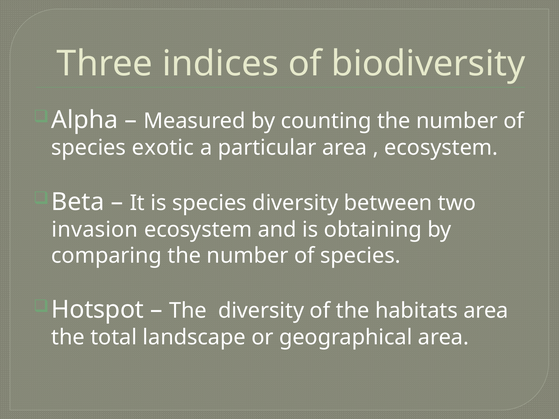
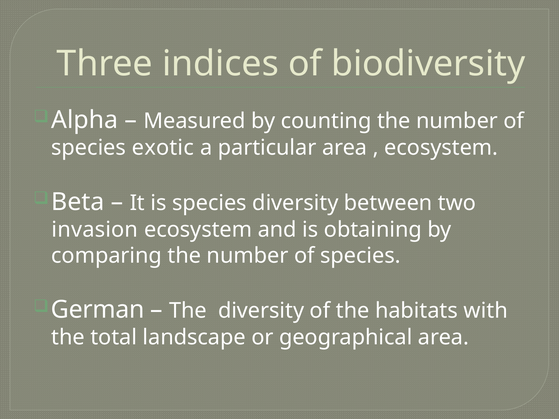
Hotspot: Hotspot -> German (98, 310)
habitats area: area -> with (486, 311)
